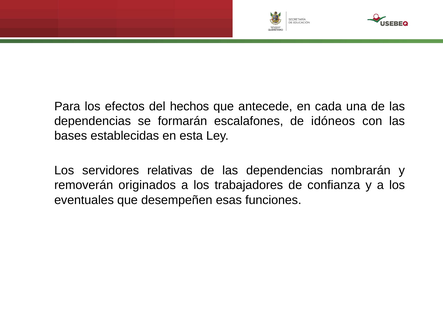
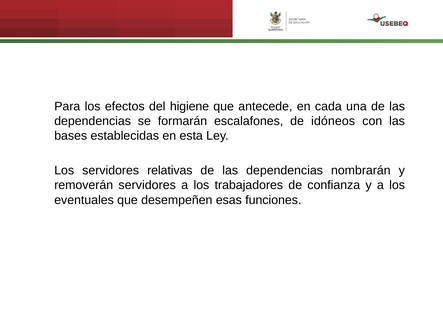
hechos: hechos -> higiene (189, 106)
removerán originados: originados -> servidores (147, 185)
